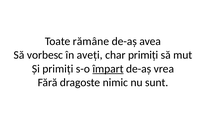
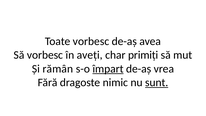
Toate rămâne: rămâne -> vorbesc (91, 41)
Și primiți: primiți -> rămân (58, 69)
sunt underline: none -> present (157, 82)
